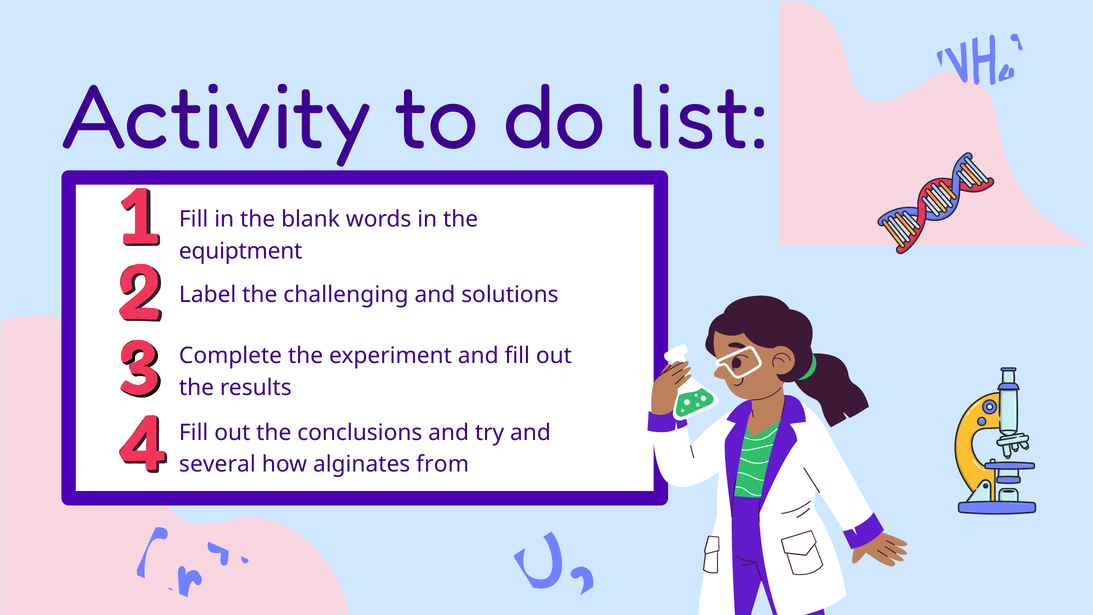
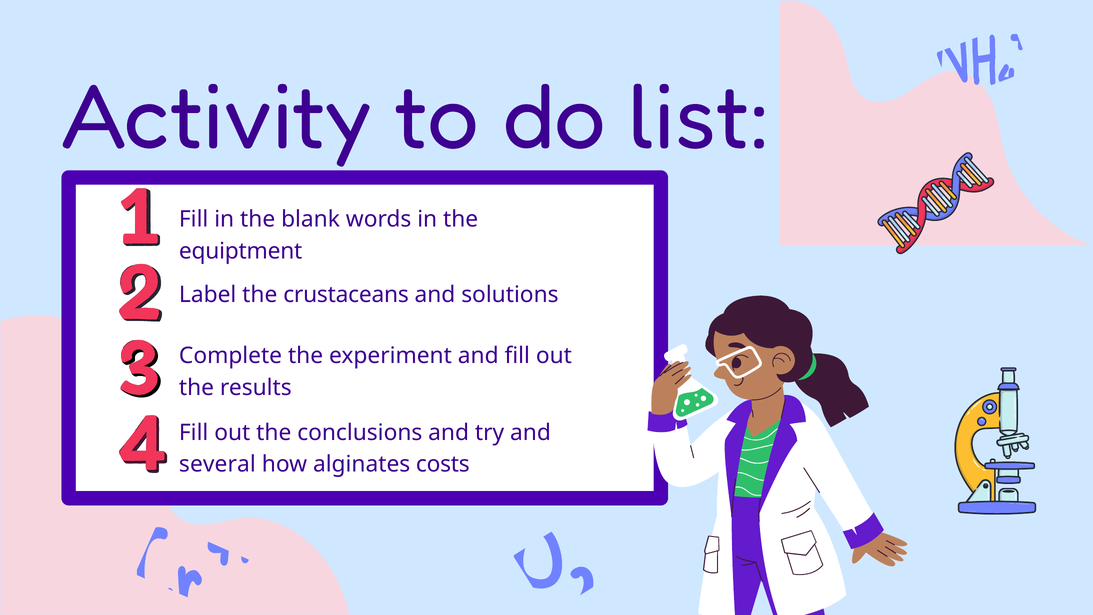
challenging: challenging -> crustaceans (346, 295)
from: from -> costs (443, 464)
